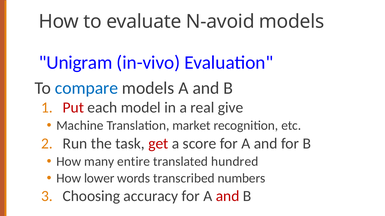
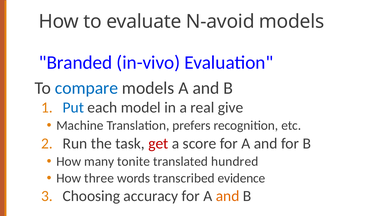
Unigram: Unigram -> Branded (76, 63)
Put colour: red -> blue (73, 108)
market: market -> prefers (191, 126)
entire: entire -> tonite (134, 162)
lower: lower -> three (99, 179)
numbers: numbers -> evidence (241, 179)
and colour: red -> orange (228, 197)
